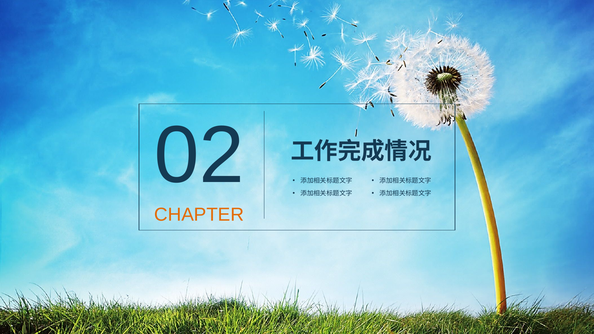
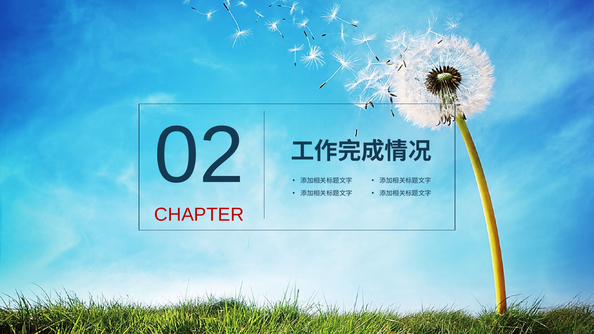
CHAPTER colour: orange -> red (199, 215)
